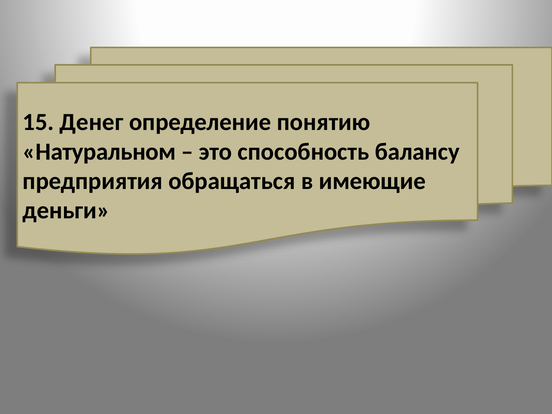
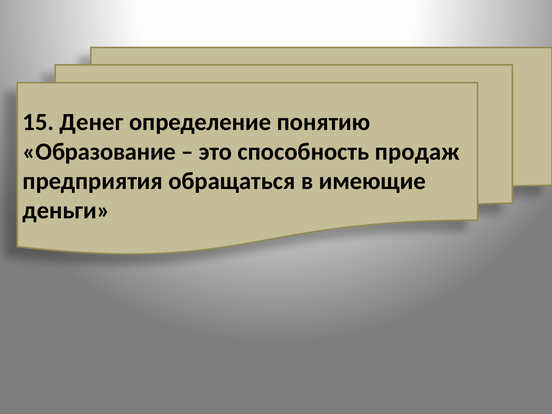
Натуральном: Натуральном -> Образование (99, 152)
балансу: балансу -> продаж (417, 152)
